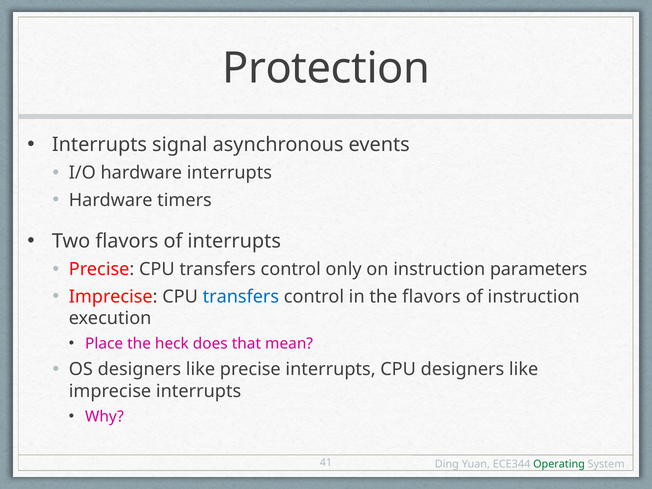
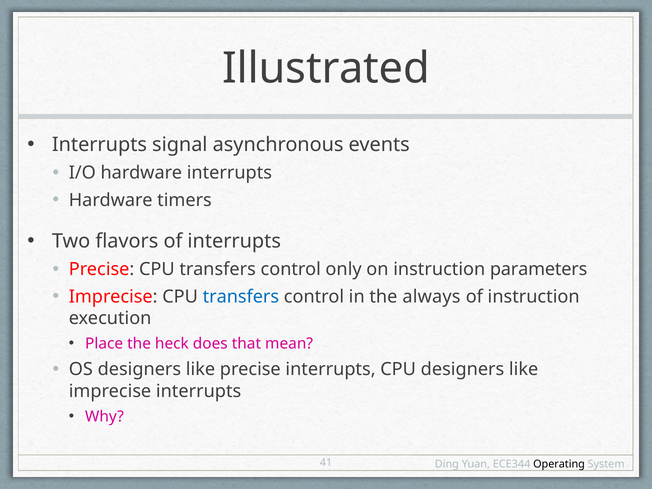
Protection: Protection -> Illustrated (326, 68)
the flavors: flavors -> always (431, 297)
Operating colour: green -> black (559, 464)
